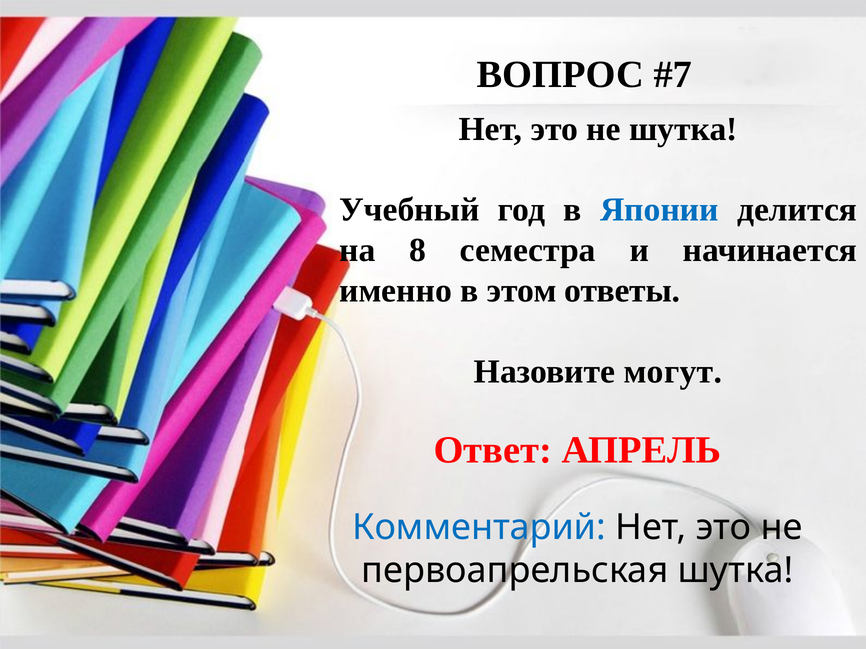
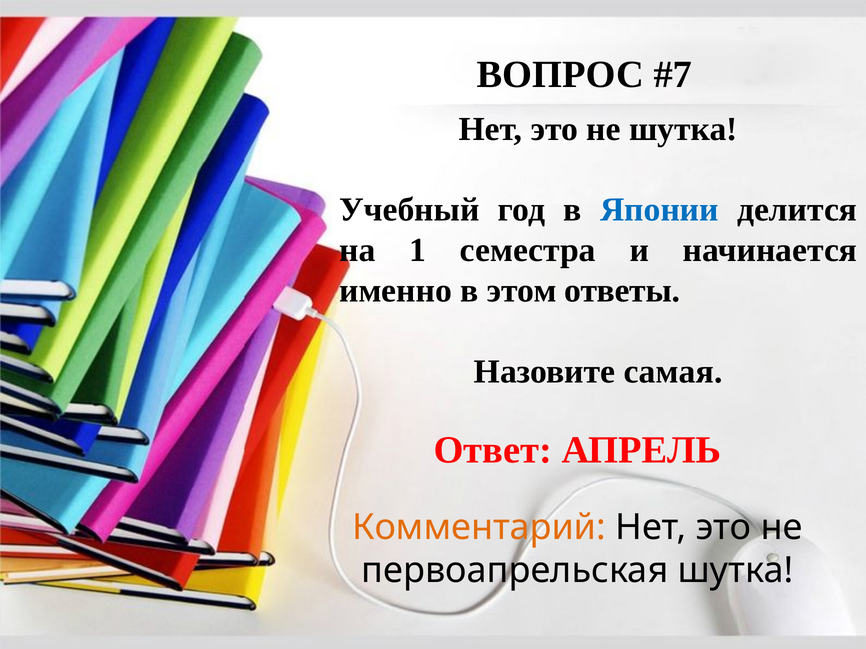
8: 8 -> 1 (418, 250)
могут: могут -> самая (673, 372)
Комментарий colour: blue -> orange (479, 528)
